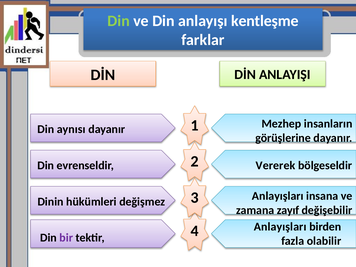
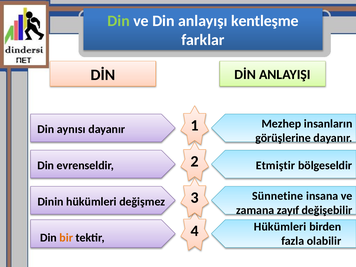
Vererek: Vererek -> Etmiştir (275, 165)
değişmez Anlayışları: Anlayışları -> Sünnetine (278, 196)
Anlayışları: Anlayışları -> Hükümleri (280, 227)
bir colour: purple -> orange (66, 238)
